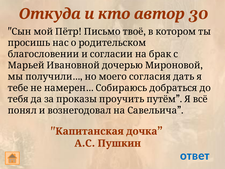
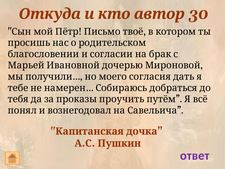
ответ colour: blue -> purple (195, 155)
